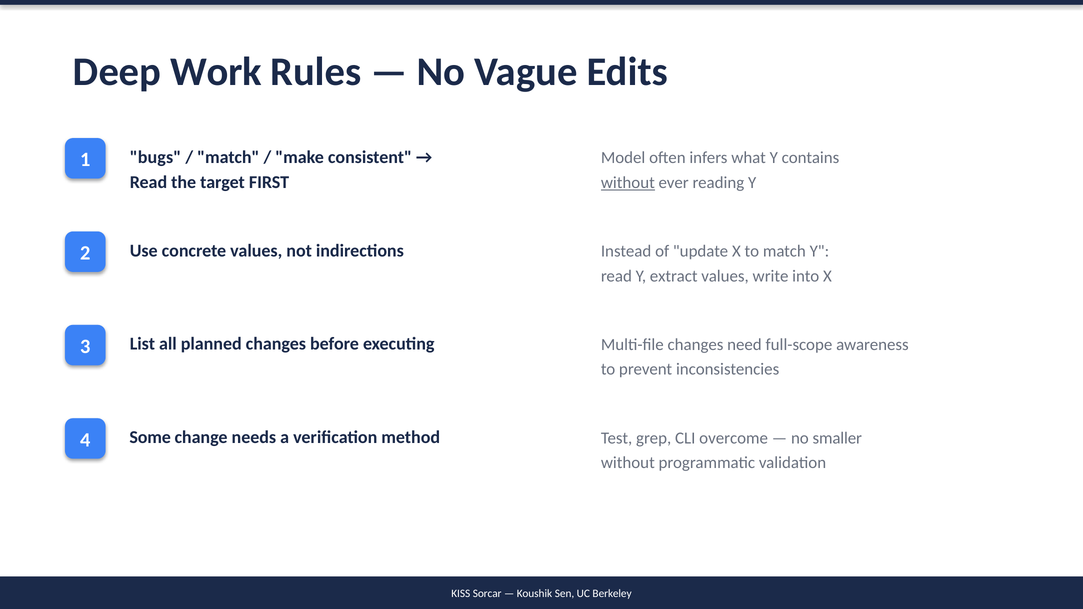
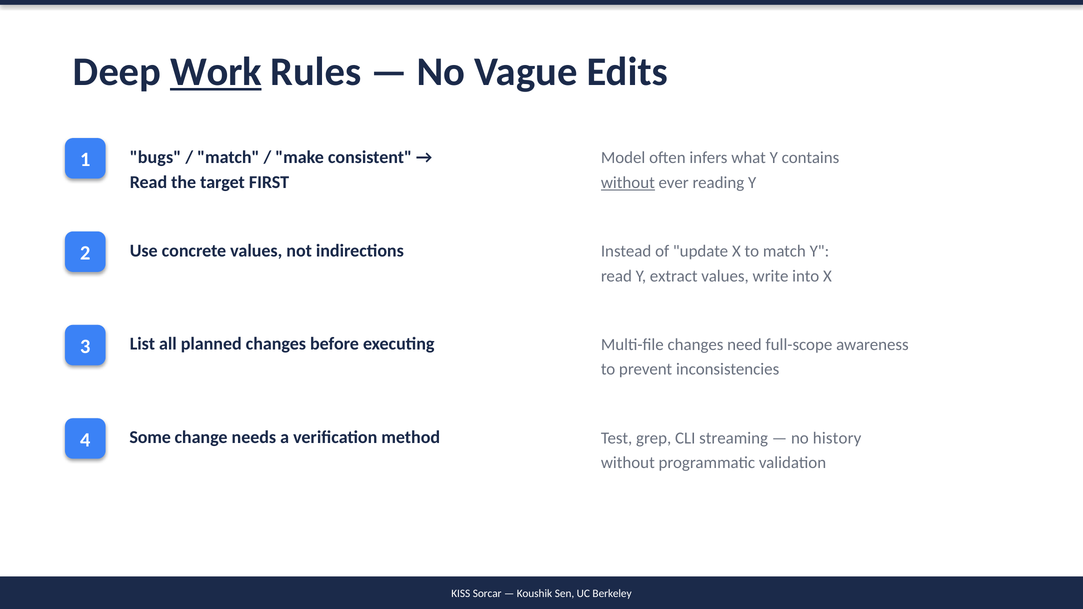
Work underline: none -> present (216, 72)
overcome: overcome -> streaming (734, 438)
smaller: smaller -> history (837, 438)
